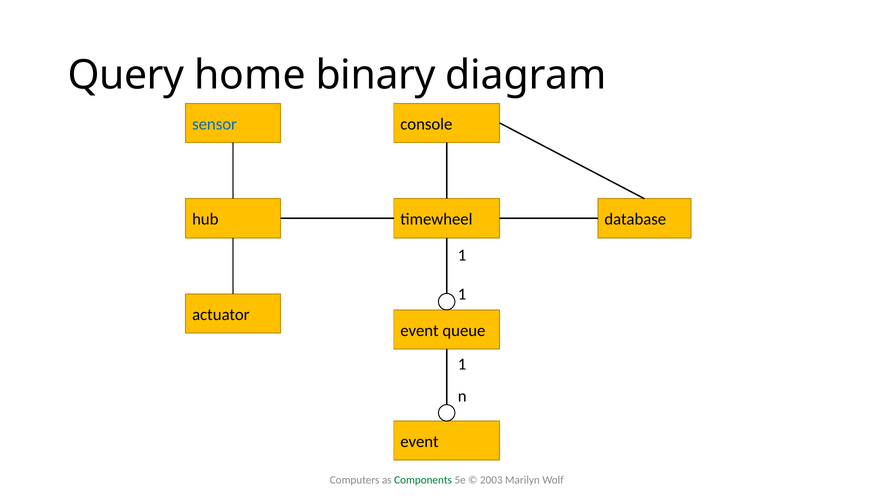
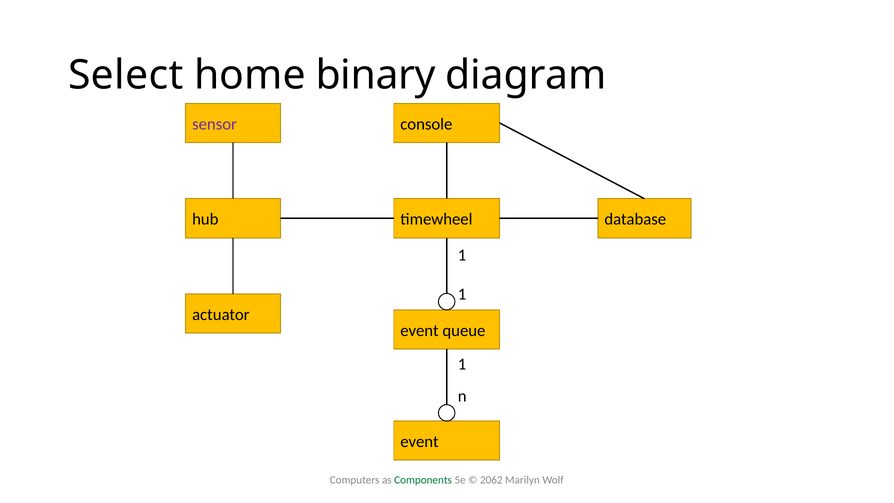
Query: Query -> Select (126, 75)
sensor colour: blue -> purple (215, 124)
2003: 2003 -> 2062 (491, 480)
